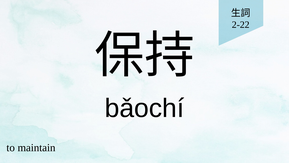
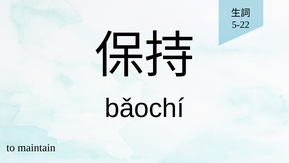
2-22: 2-22 -> 5-22 (241, 25)
